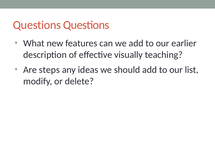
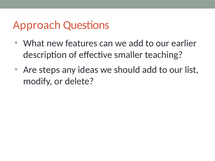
Questions: Questions -> Approach (37, 25)
visually: visually -> smaller (129, 55)
